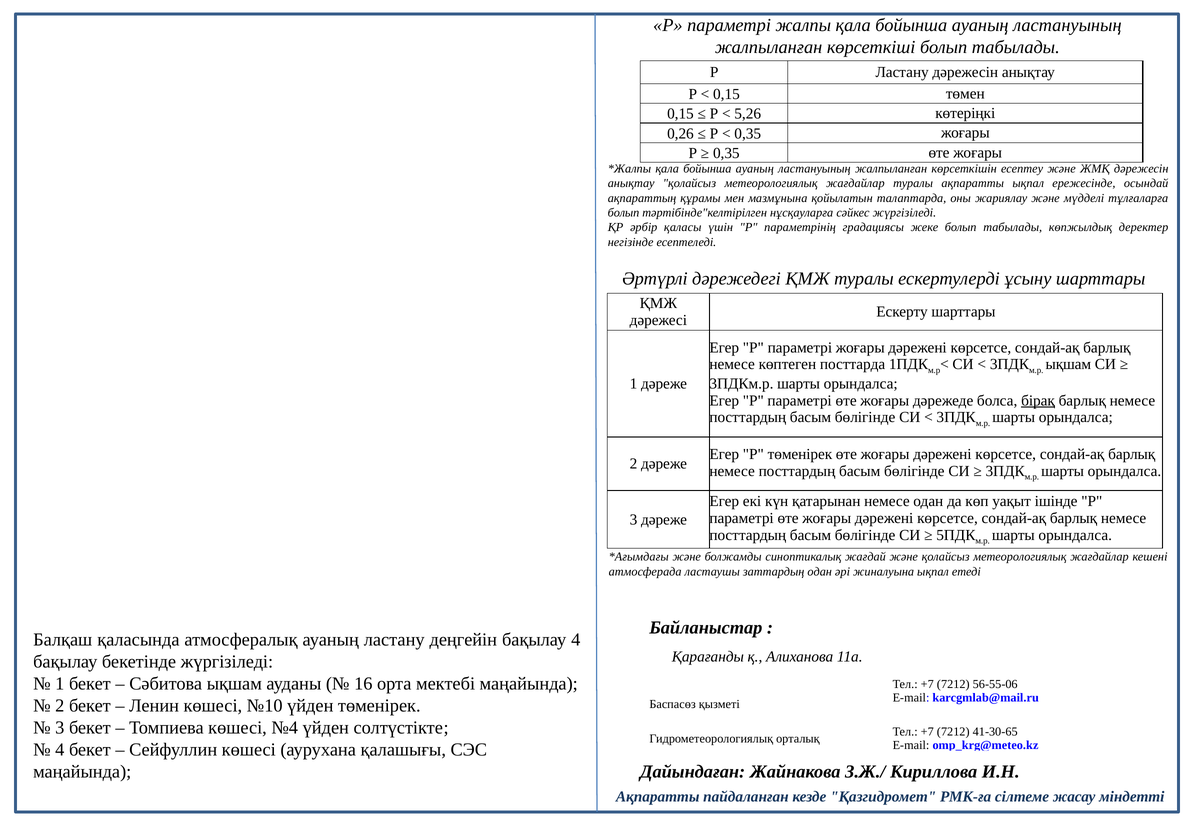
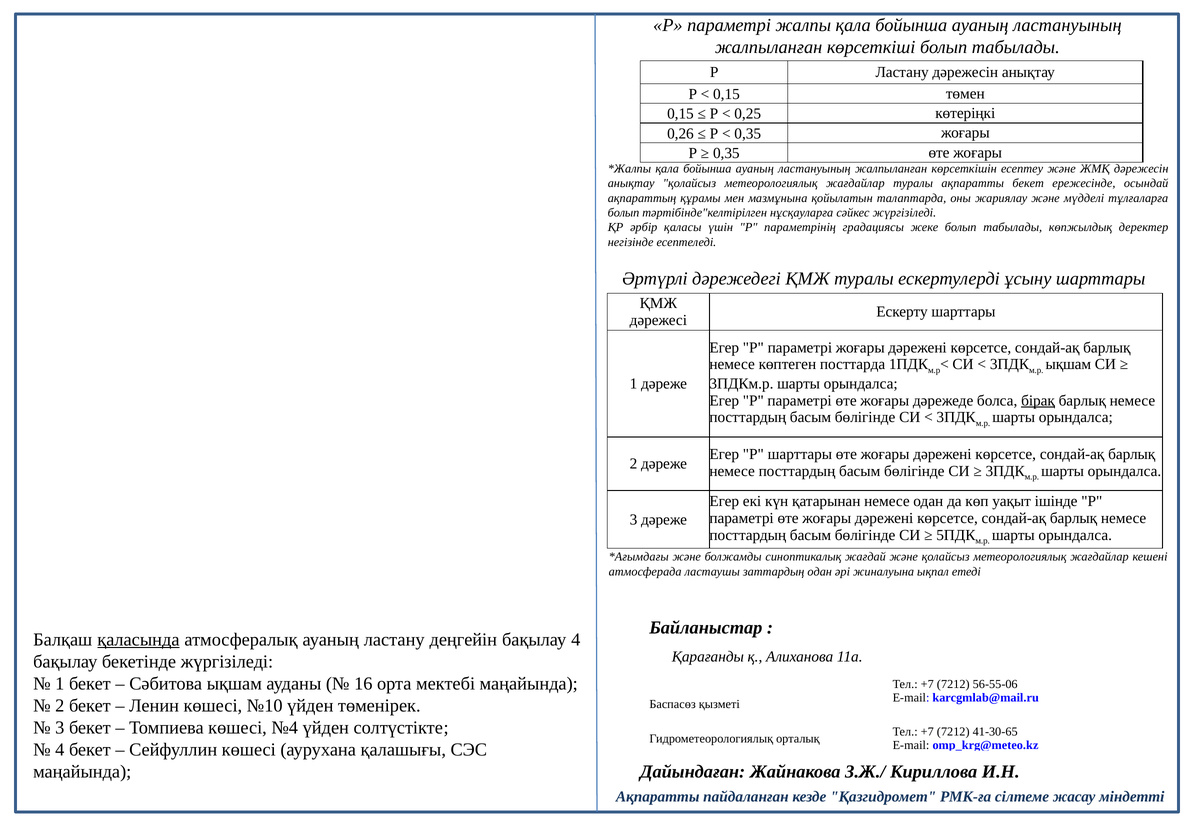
5,26: 5,26 -> 0,25 (748, 114)
ақпаратты ықпал: ықпал -> бекет (1028, 183)
Р төменірек: төменірек -> шарттары (800, 455)
қаласында underline: none -> present (138, 640)
